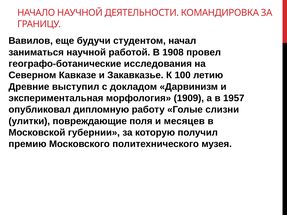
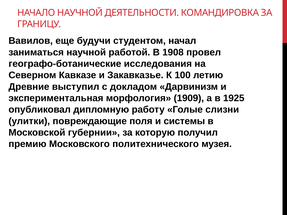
1957: 1957 -> 1925 (234, 98)
месяцев: месяцев -> системы (184, 121)
